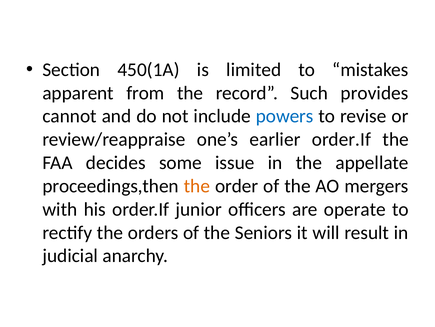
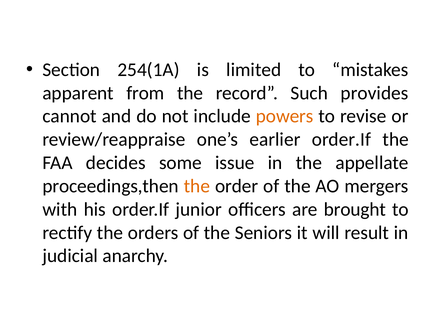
450(1A: 450(1A -> 254(1A (149, 70)
powers colour: blue -> orange (285, 116)
operate: operate -> brought (355, 209)
